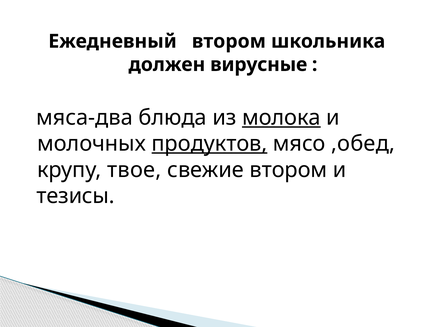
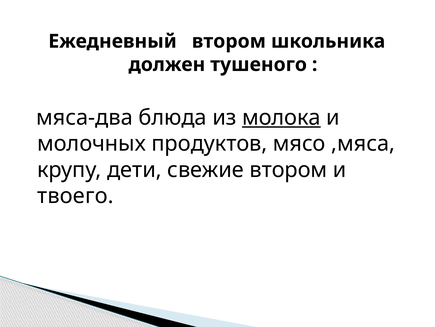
вирусные: вирусные -> тушеного (259, 64)
продуктов underline: present -> none (209, 143)
,обед: ,обед -> ,мяса (363, 143)
твое: твое -> дети (134, 169)
тезисы: тезисы -> твоего (75, 196)
